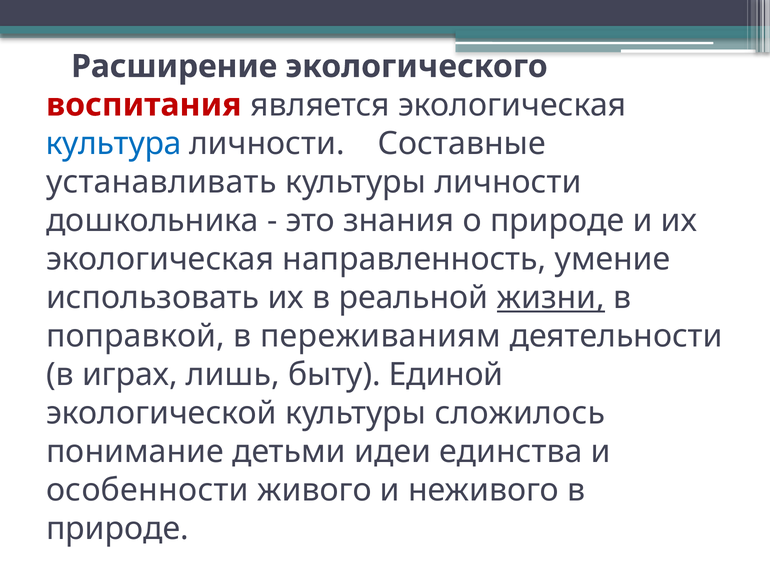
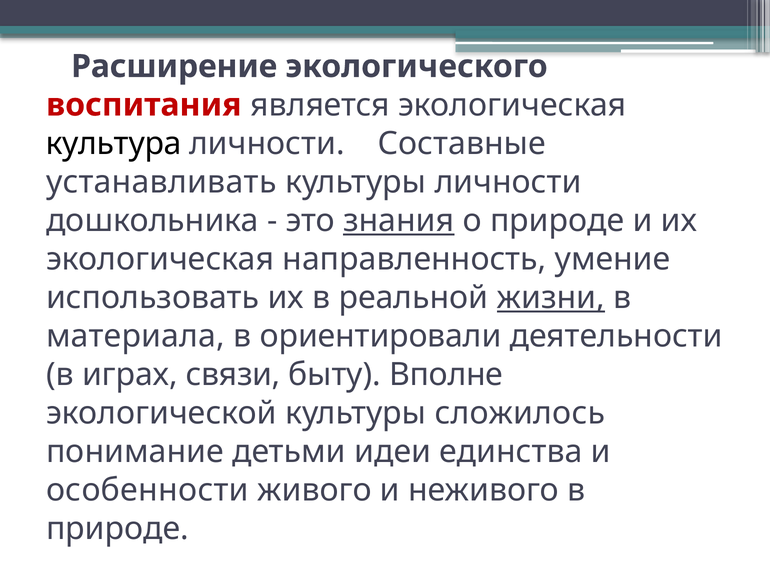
культура colour: blue -> black (114, 143)
знания underline: none -> present (399, 220)
поправкой: поправкой -> материала (136, 336)
переживаниям: переживаниям -> ориентировали (381, 336)
лишь: лишь -> связи (233, 374)
Единой: Единой -> Вполне (446, 374)
